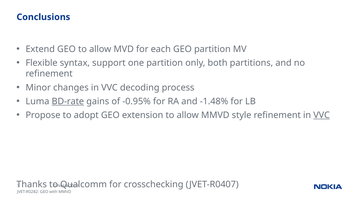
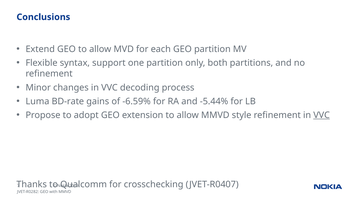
BD-rate underline: present -> none (68, 101)
-0.95%: -0.95% -> -6.59% (137, 101)
-1.48%: -1.48% -> -5.44% (214, 101)
